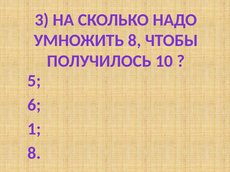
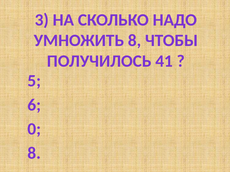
10: 10 -> 41 (164, 61)
1: 1 -> 0 (34, 129)
